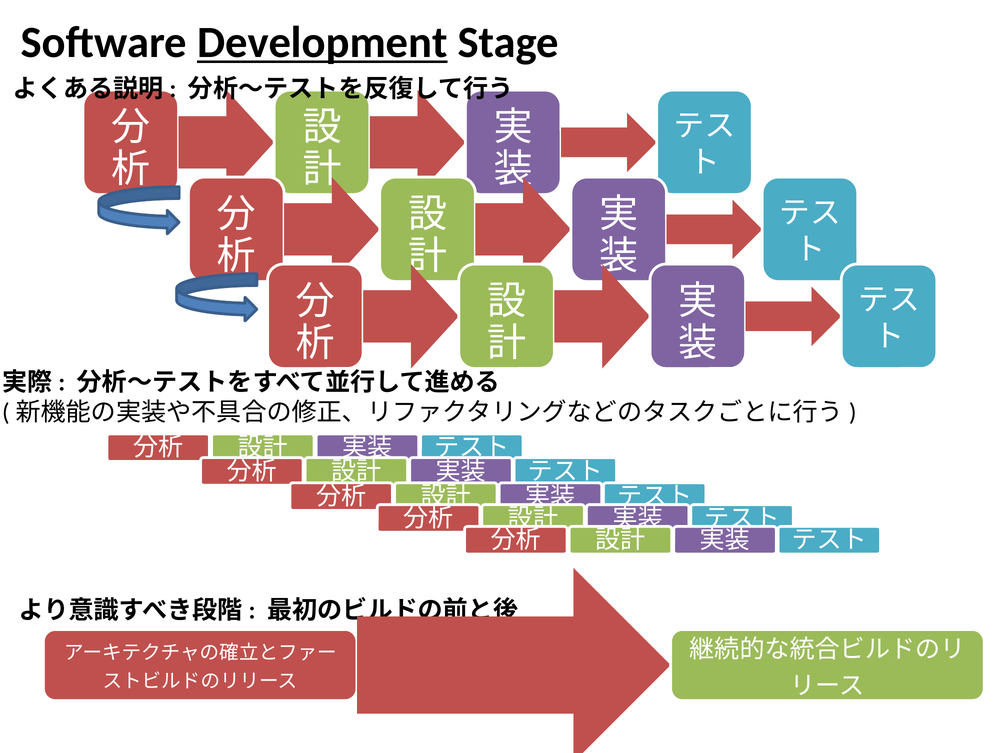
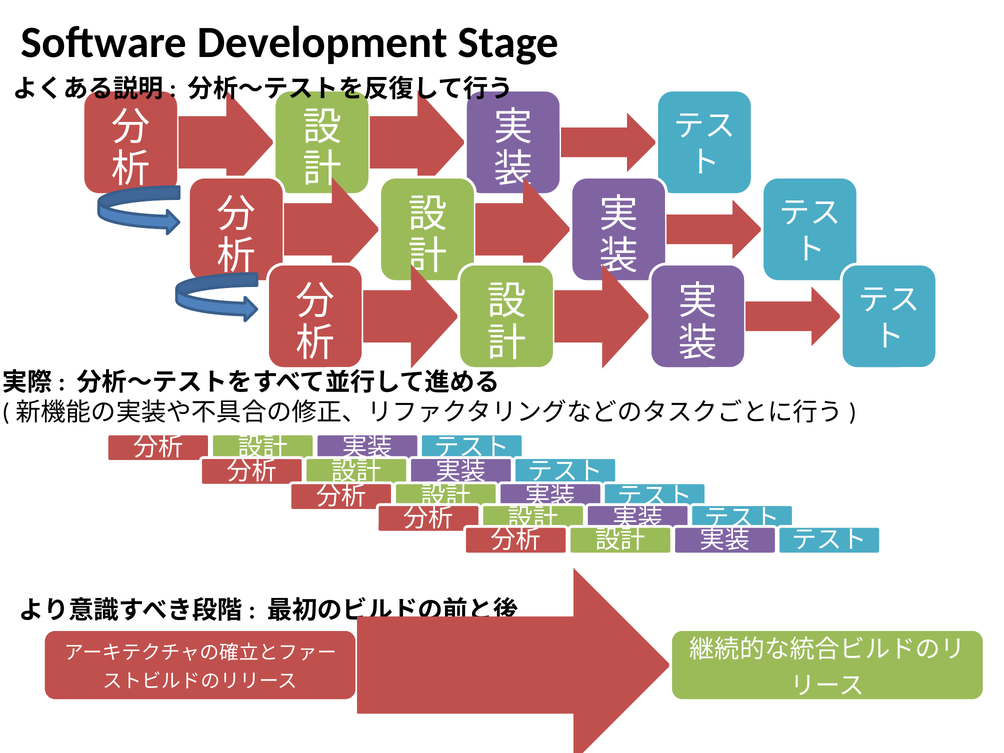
Development underline: present -> none (322, 43)
